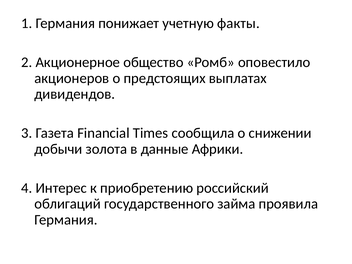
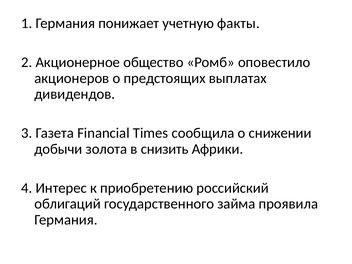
данные: данные -> снизить (165, 149)
